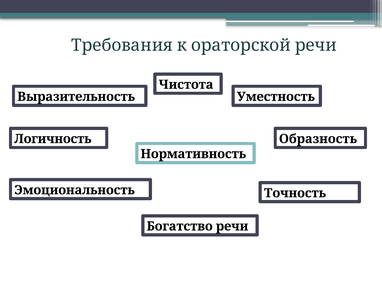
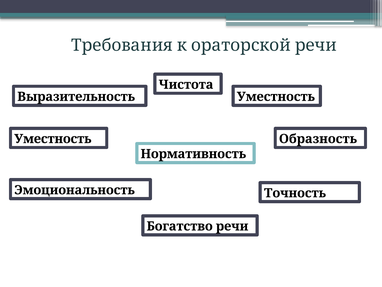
Логичность: Логичность -> Уместность (53, 139)
